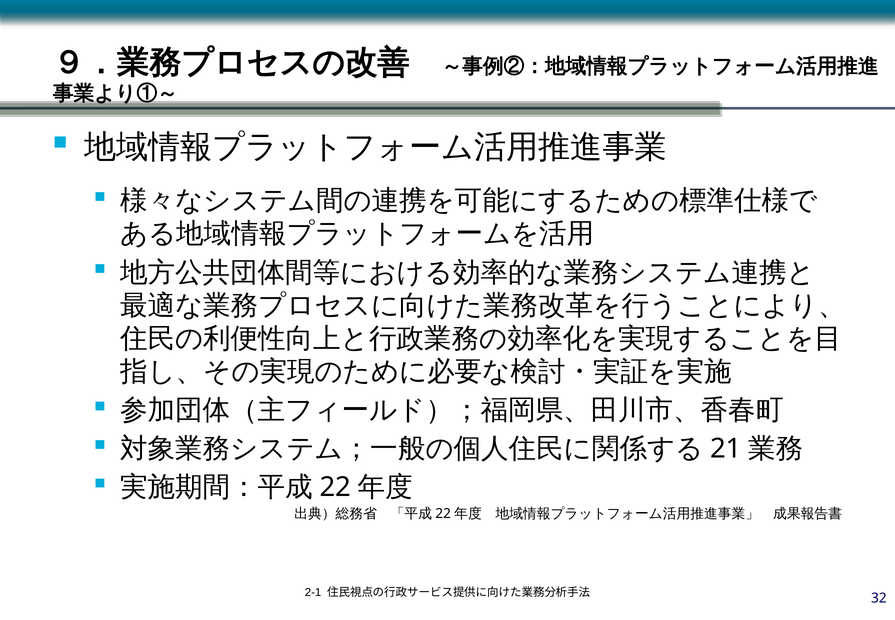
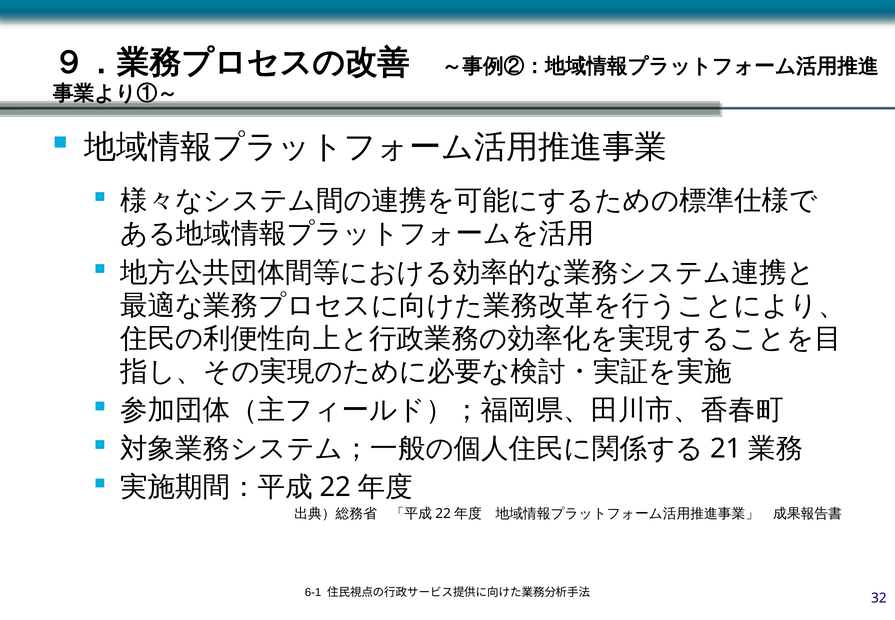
2-1: 2-1 -> 6-1 (313, 592)
